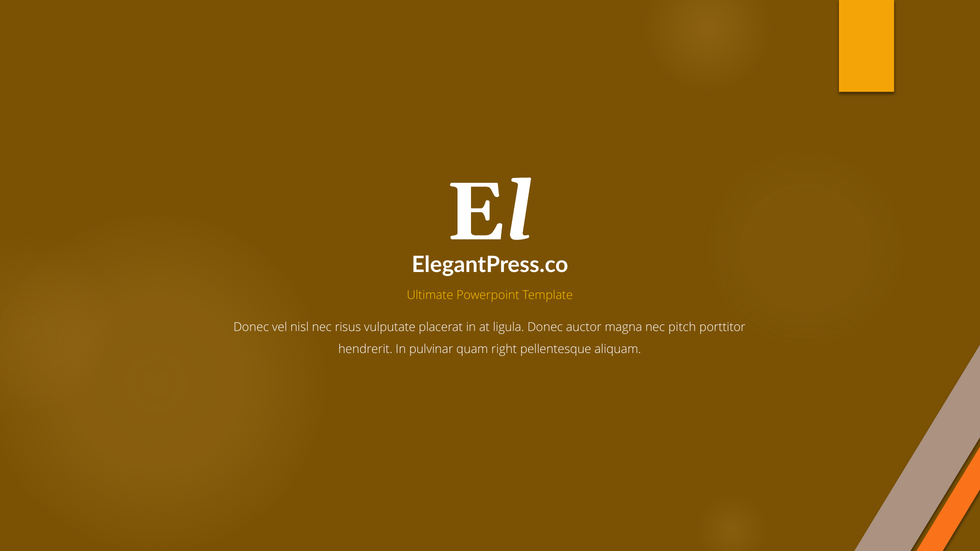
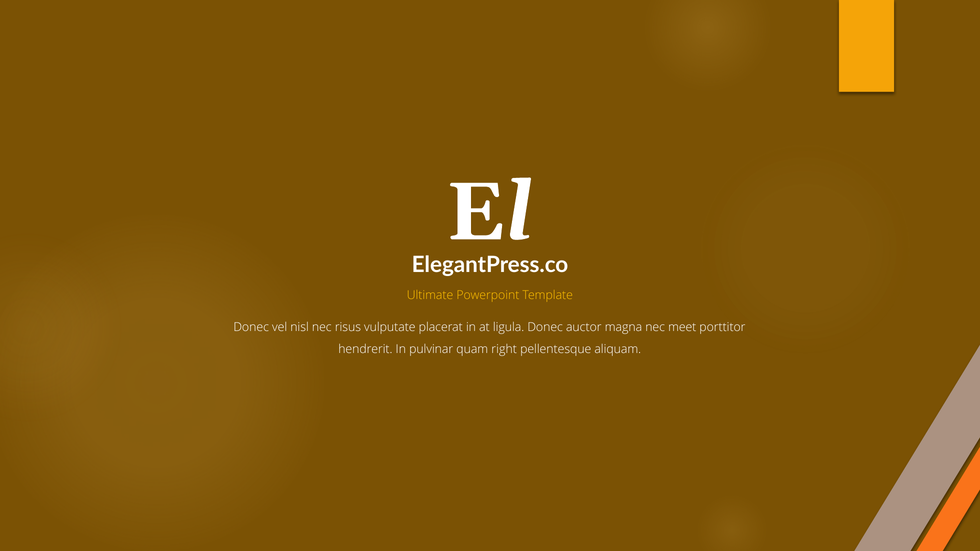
pitch: pitch -> meet (682, 327)
